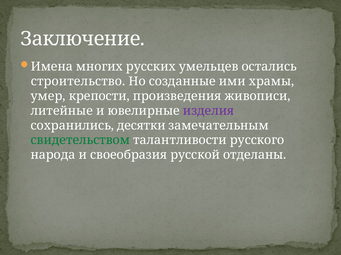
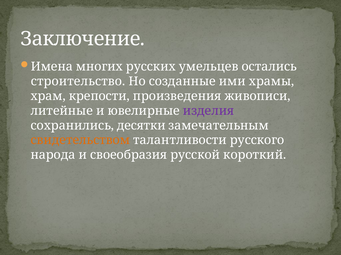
умер: умер -> храм (48, 96)
свидетельством colour: green -> orange (80, 141)
отделаны: отделаны -> короткий (255, 155)
